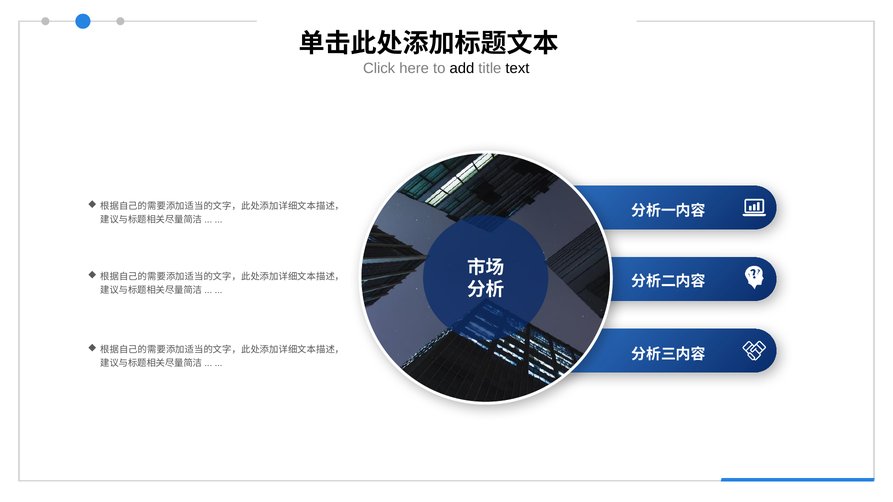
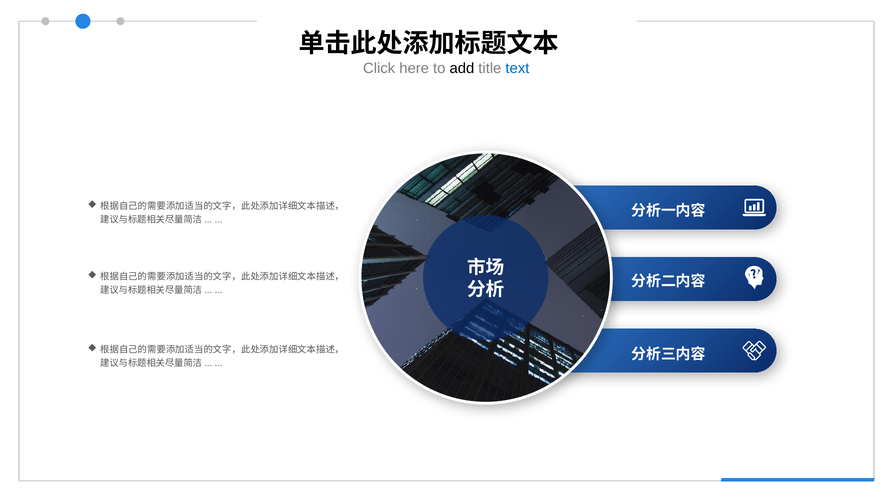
text colour: black -> blue (517, 68)
